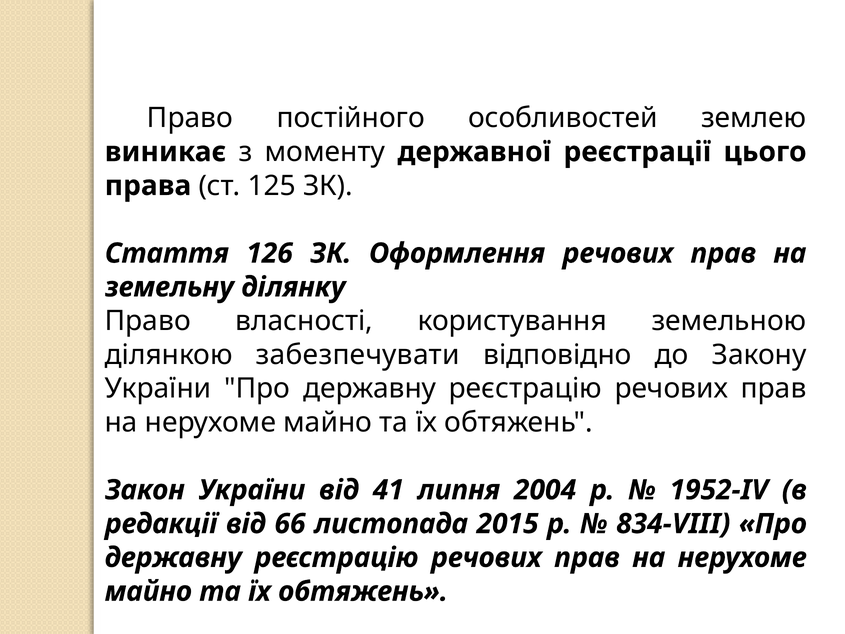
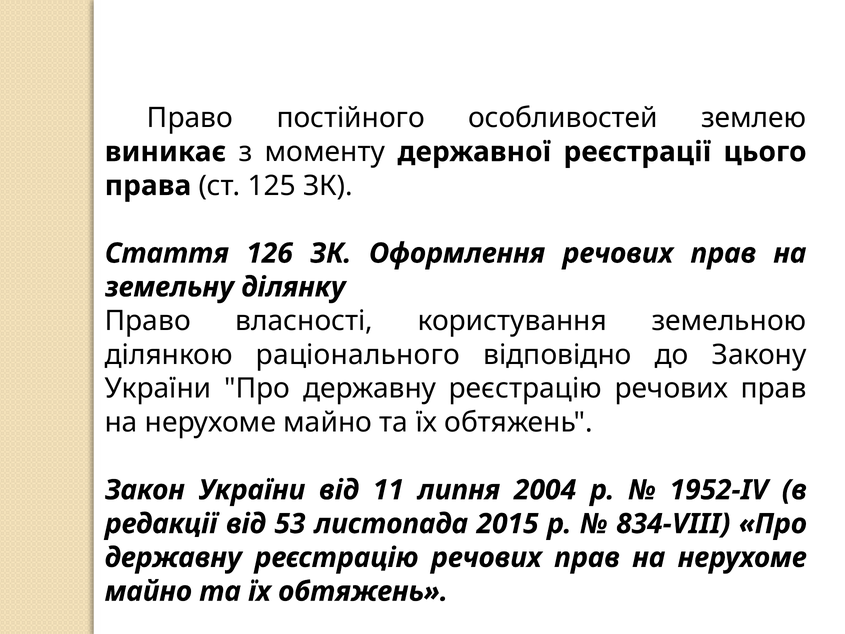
забезпечувати: забезпечувати -> раціонального (358, 355)
41: 41 -> 11 (388, 490)
66: 66 -> 53 (290, 524)
